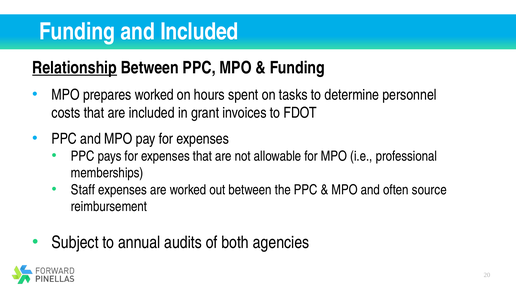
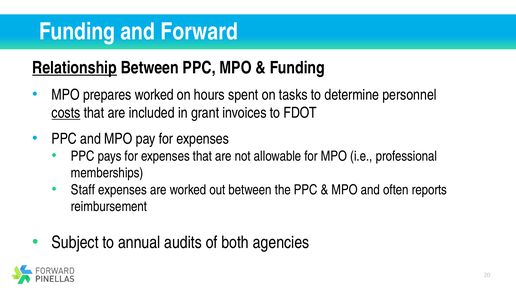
and Included: Included -> Forward (199, 32)
costs underline: none -> present (66, 113)
source: source -> reports (429, 189)
